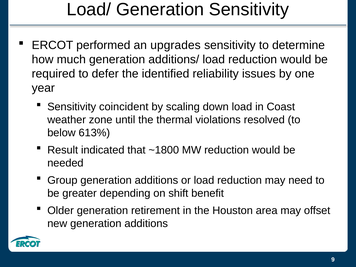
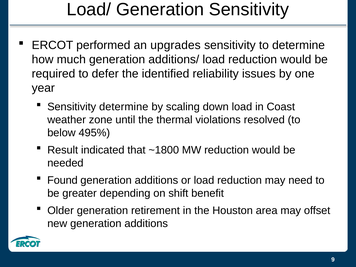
Sensitivity coincident: coincident -> determine (124, 107)
613%: 613% -> 495% (94, 133)
Group: Group -> Found (62, 180)
